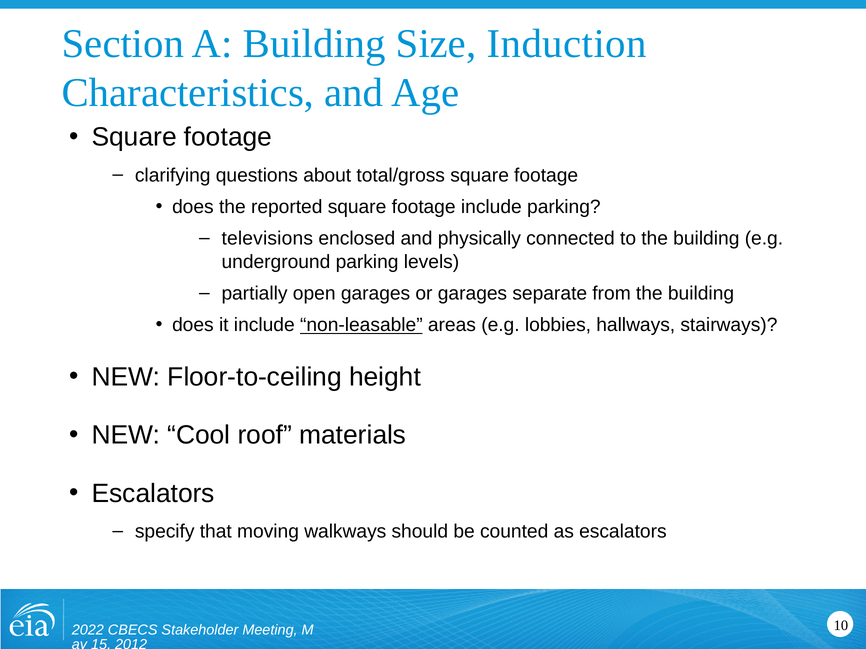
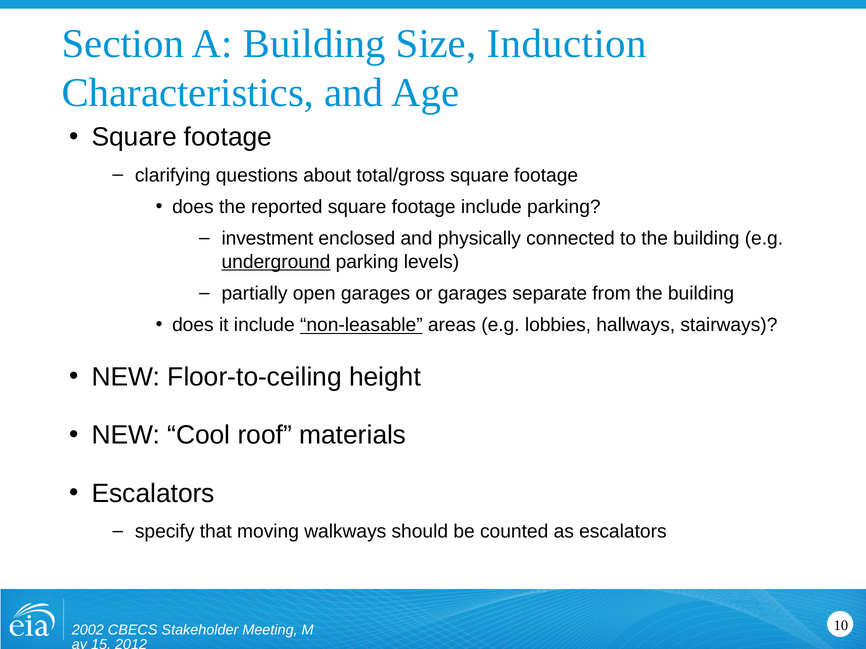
televisions: televisions -> investment (267, 239)
underground underline: none -> present (276, 262)
2022: 2022 -> 2002 (88, 631)
